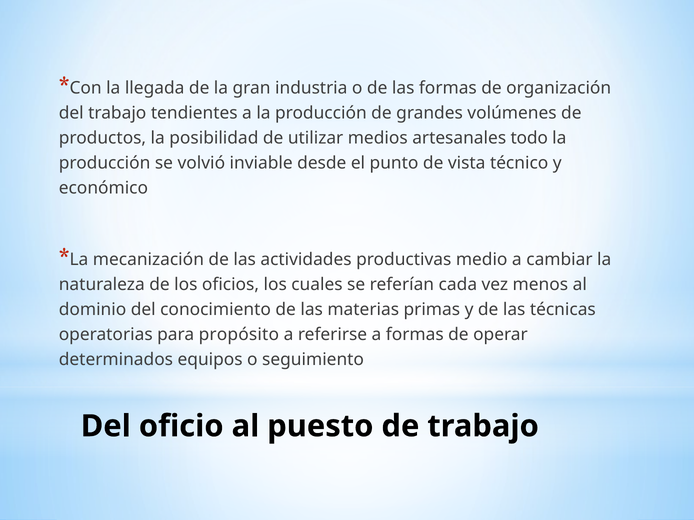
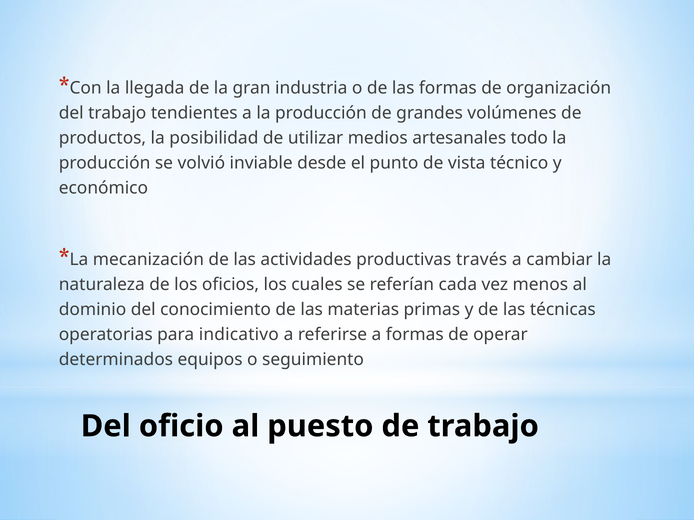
medio: medio -> través (482, 260)
propósito: propósito -> indicativo (239, 335)
